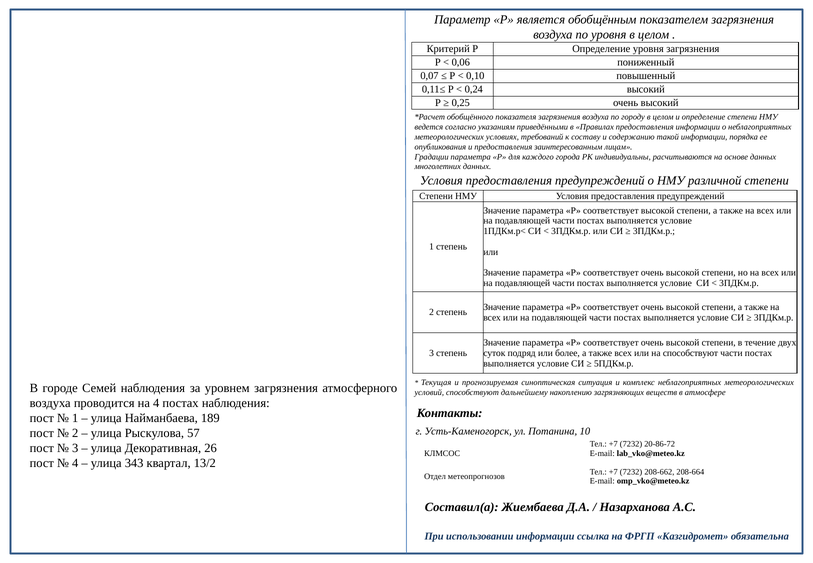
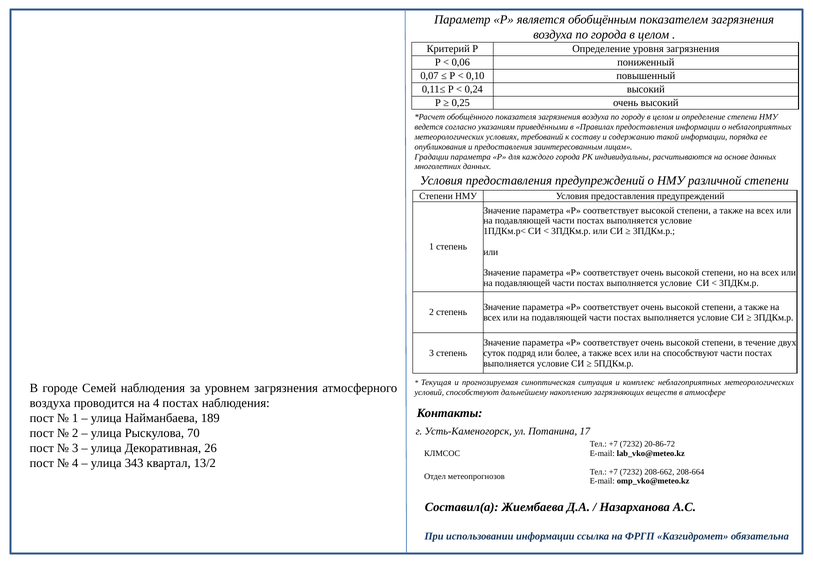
по уровня: уровня -> города (609, 35)
10: 10 -> 17 (585, 431)
57: 57 -> 70 (193, 433)
